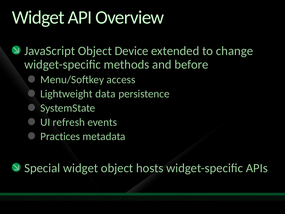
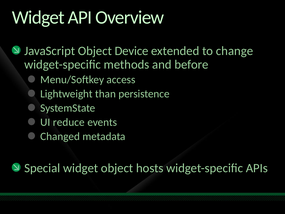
data: data -> than (106, 94)
refresh: refresh -> reduce (69, 122)
Practices: Practices -> Changed (60, 136)
